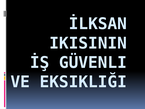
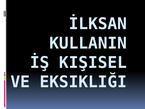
IKISININ: IKISININ -> KULLANIN (88, 43)
GÜVENLI: GÜVENLI -> KIŞISEL (93, 62)
